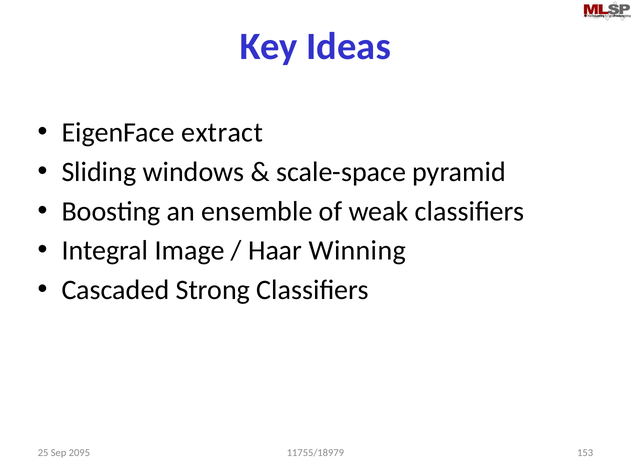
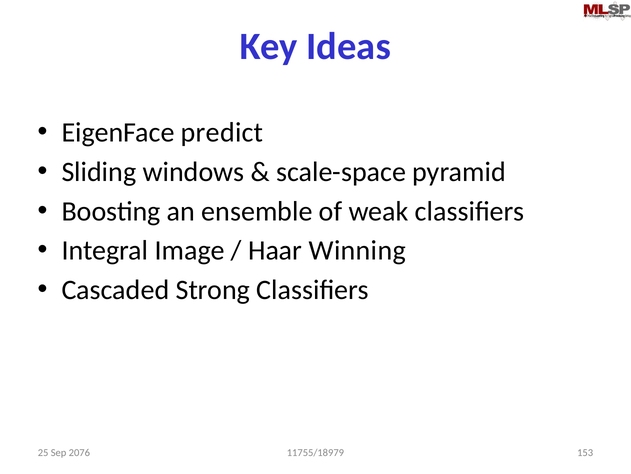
extract: extract -> predict (222, 132)
2095: 2095 -> 2076 (79, 452)
